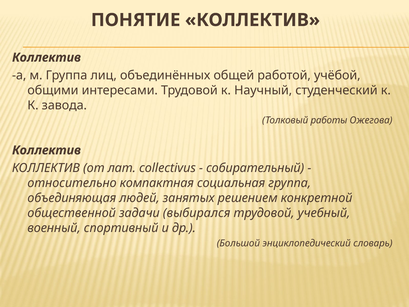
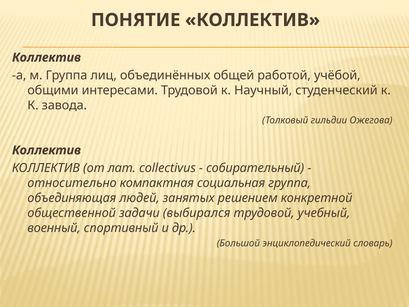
работы: работы -> гильдии (329, 120)
